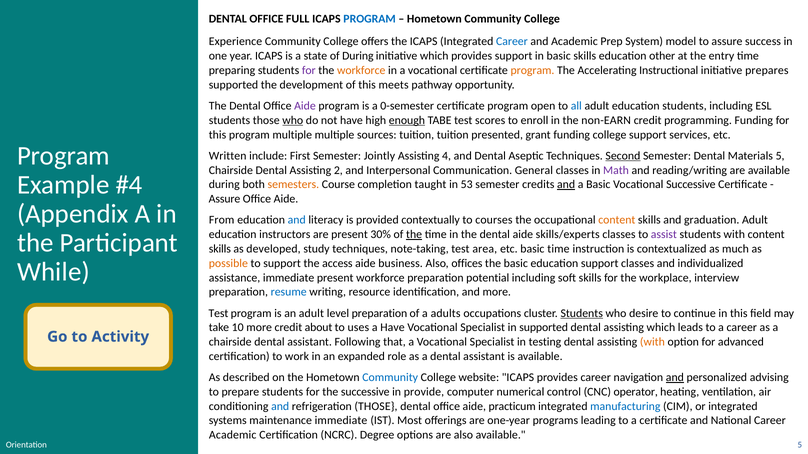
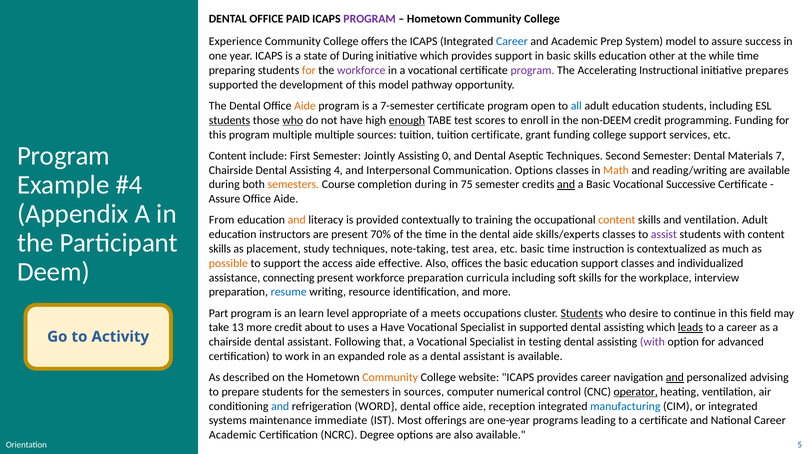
FULL: FULL -> PAID (298, 19)
PROGRAM colour: blue -> purple (370, 19)
entry: entry -> while (722, 56)
for colour: purple -> orange (309, 70)
workforce colour: orange -> purple (361, 70)
program colour: orange -> purple (533, 70)
this meets: meets -> model (394, 85)
Aide colour: purple -> orange (305, 106)
0-semester: 0-semester -> 7-semester (407, 106)
students underline: none -> present (229, 120)
non-EARN: non-EARN -> non-DEEM (606, 120)
tuition presented: presented -> certificate (497, 135)
Written: Written -> Content (228, 156)
4: 4 -> 0 (447, 156)
Second underline: present -> none (623, 156)
Materials 5: 5 -> 7 (780, 156)
2: 2 -> 4 (338, 170)
Communication General: General -> Options (534, 170)
Math colour: purple -> orange (616, 170)
completion taught: taught -> during (430, 185)
53: 53 -> 75 (467, 185)
and colour: blue -> orange (297, 220)
courses: courses -> training (494, 220)
and graduation: graduation -> ventilation (712, 220)
30%: 30% -> 70% (381, 235)
the underline: present -> none (414, 235)
developed: developed -> placement (274, 249)
business: business -> effective (401, 264)
While: While -> Deem (54, 272)
assistance immediate: immediate -> connecting (289, 278)
potential: potential -> curricula (488, 278)
Test: Test -> Part (218, 313)
an adult: adult -> learn (311, 313)
level preparation: preparation -> appropriate (379, 313)
adults: adults -> meets (446, 313)
10: 10 -> 13 (238, 328)
leads underline: none -> present (690, 328)
with colour: orange -> purple (652, 342)
Community colour: blue -> orange (390, 378)
the successive: successive -> semesters (365, 392)
in provide: provide -> sources (424, 392)
operator underline: none -> present (636, 392)
refrigeration THOSE: THOSE -> WORD (376, 407)
practicum: practicum -> reception (512, 407)
